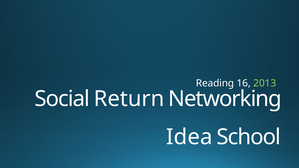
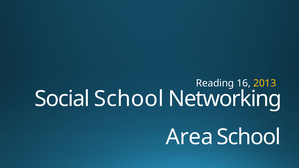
2013 colour: light green -> yellow (265, 83)
Social Return: Return -> School (129, 99)
Idea: Idea -> Area (189, 137)
